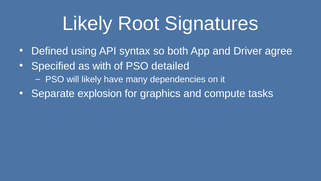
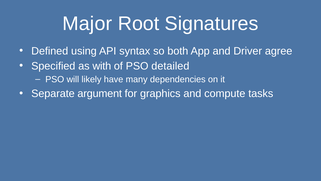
Likely: Likely -> Major (87, 24)
explosion: explosion -> argument (100, 93)
